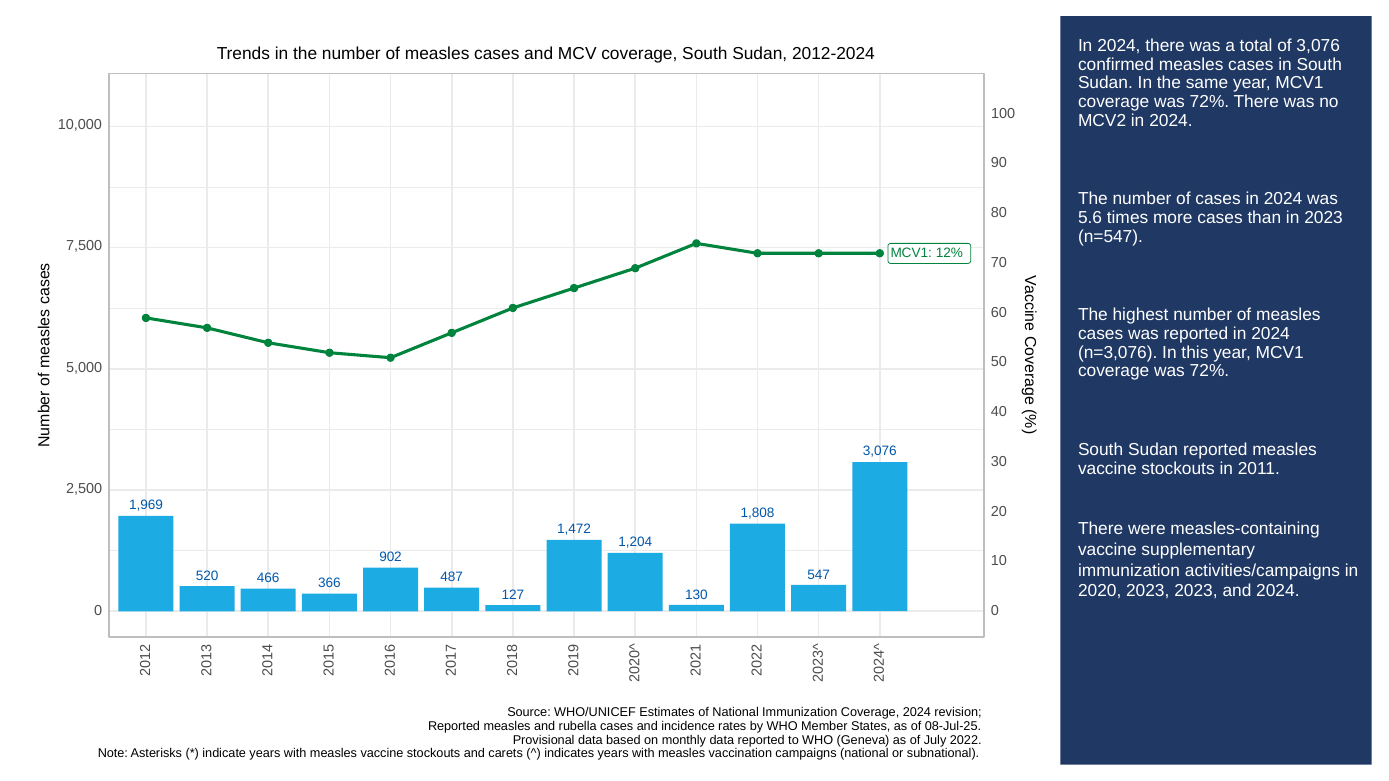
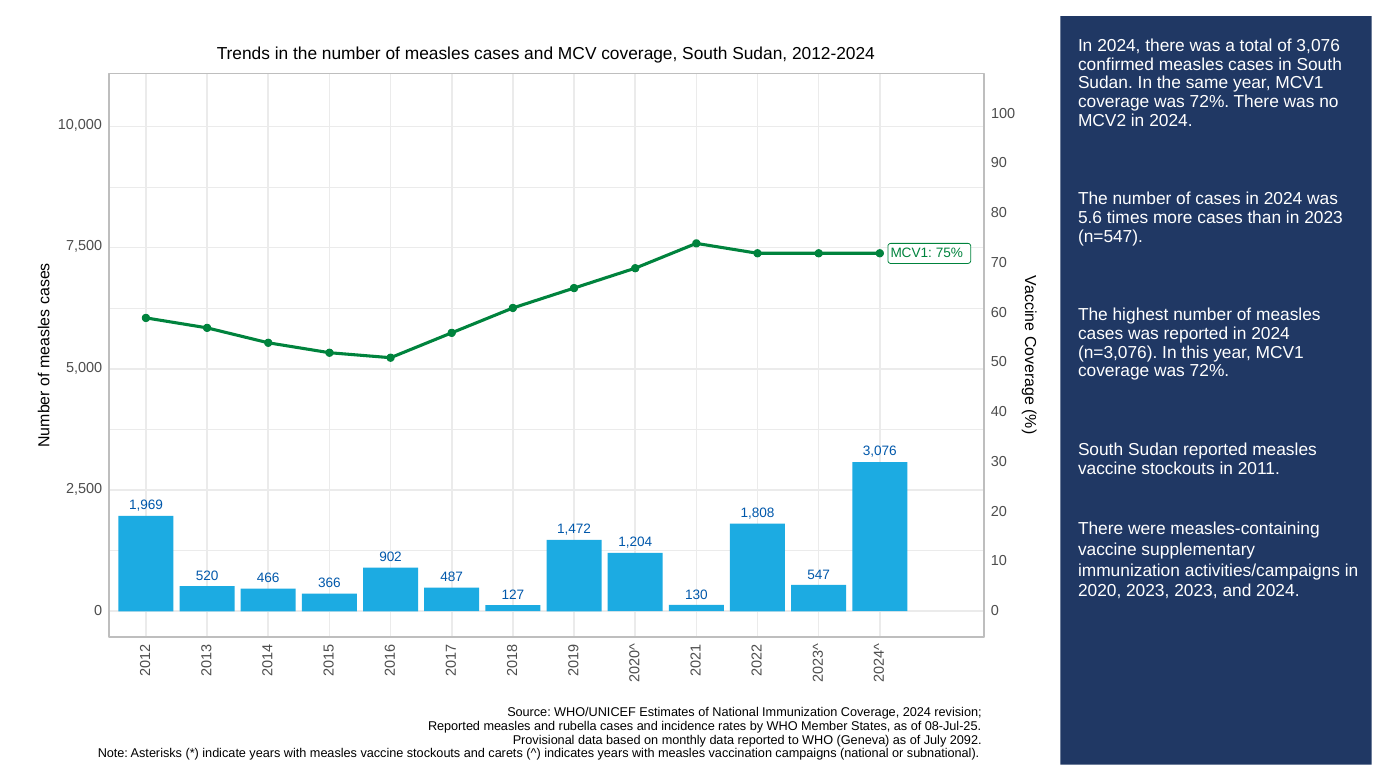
12%: 12% -> 75% (949, 253)
2022: 2022 -> 2092 (966, 740)
